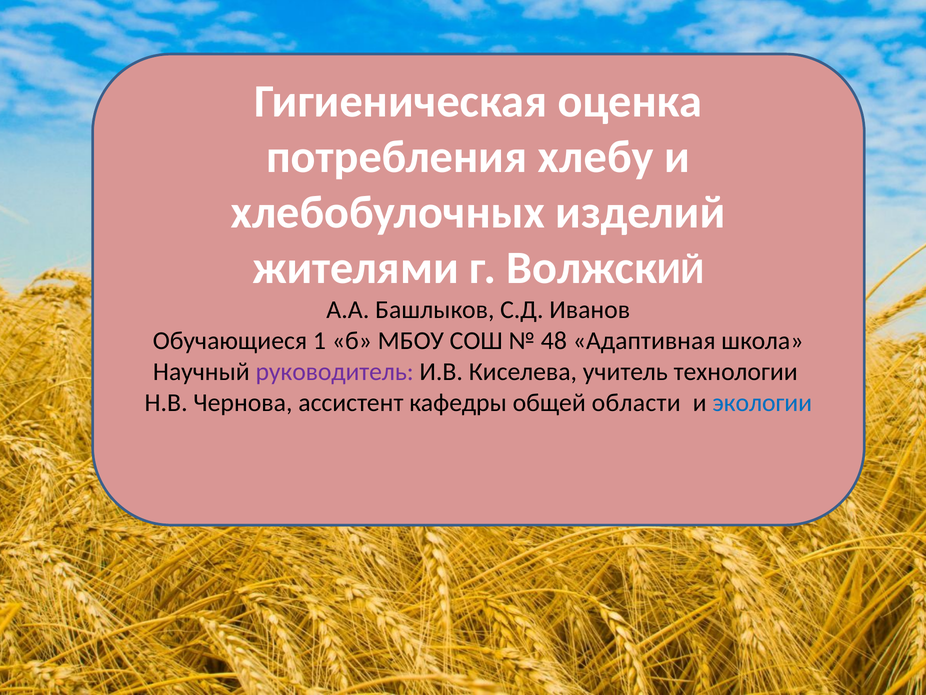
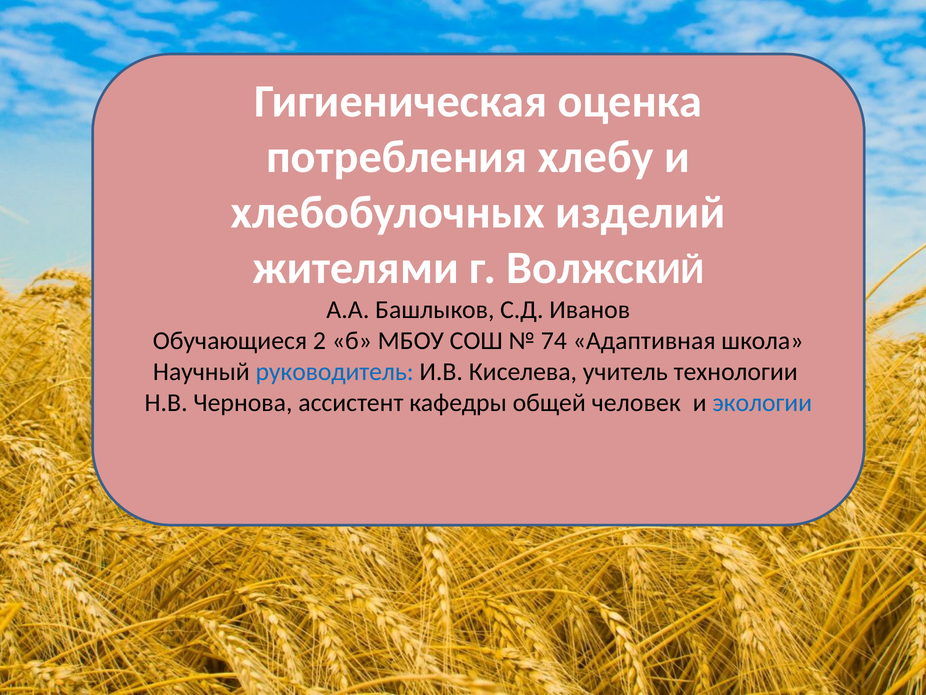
1: 1 -> 2 (319, 341)
48: 48 -> 74 (554, 341)
руководитель colour: purple -> blue (335, 371)
области: области -> человек (636, 402)
